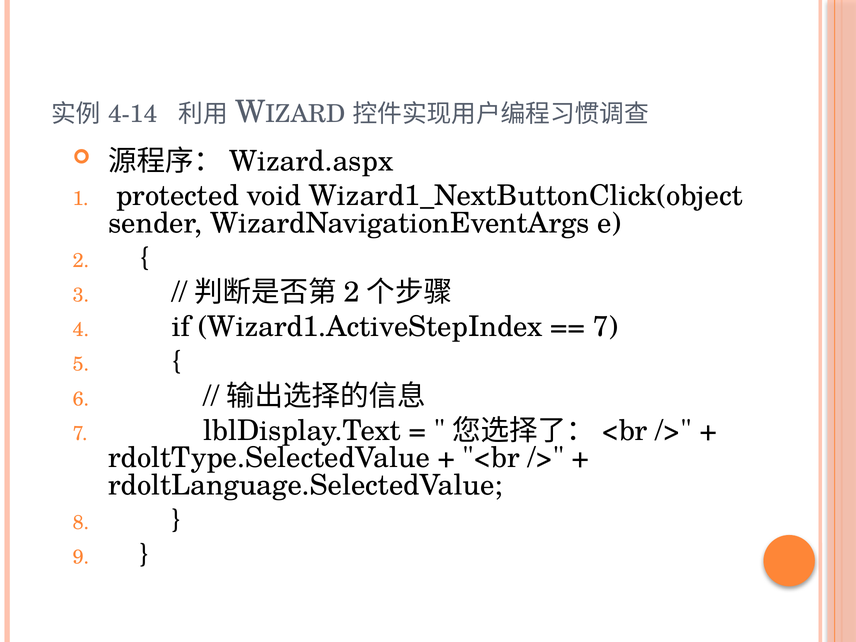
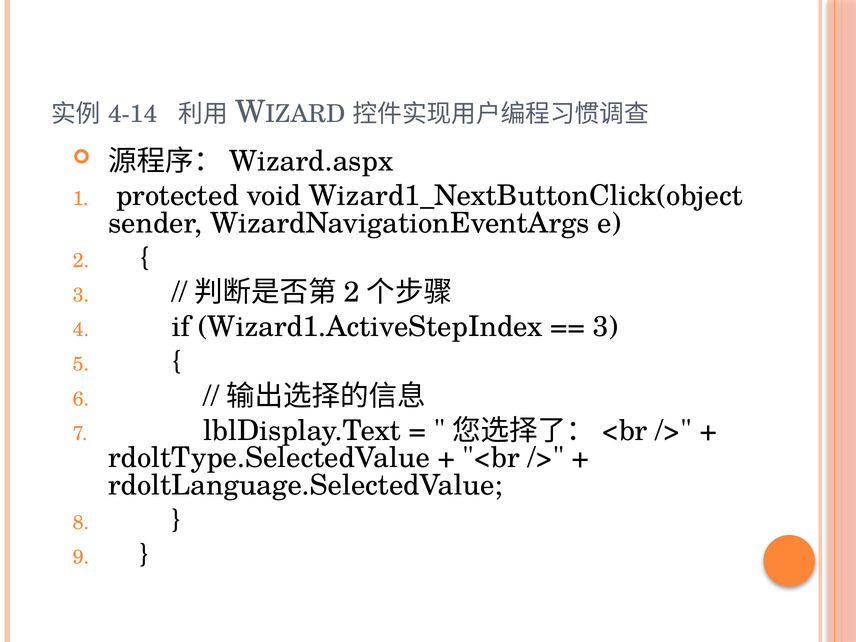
7: 7 -> 3 (606, 327)
